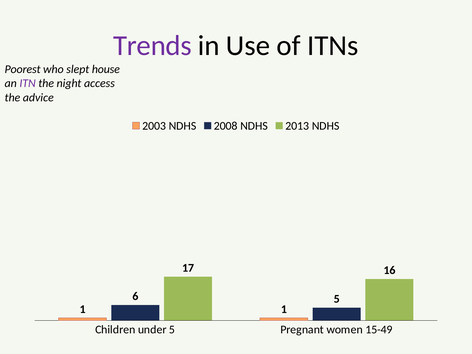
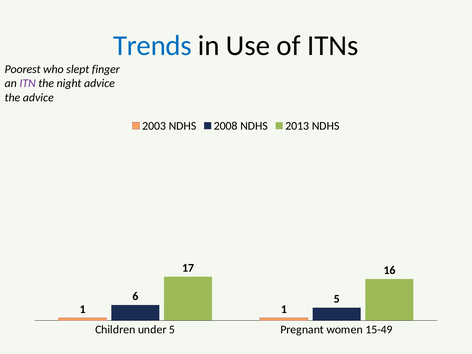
Trends colour: purple -> blue (152, 46)
house: house -> finger (106, 69)
night access: access -> advice (99, 83)
